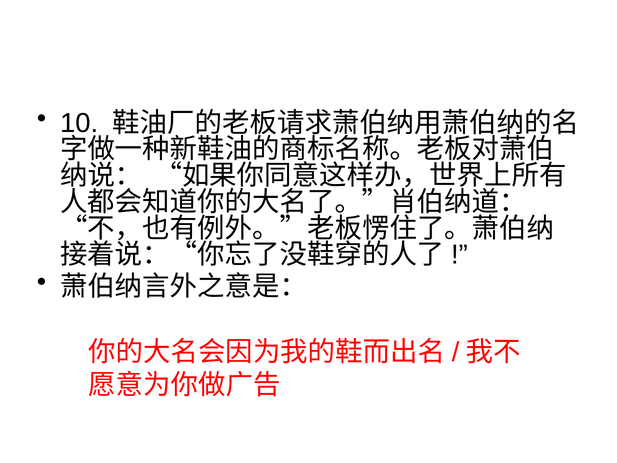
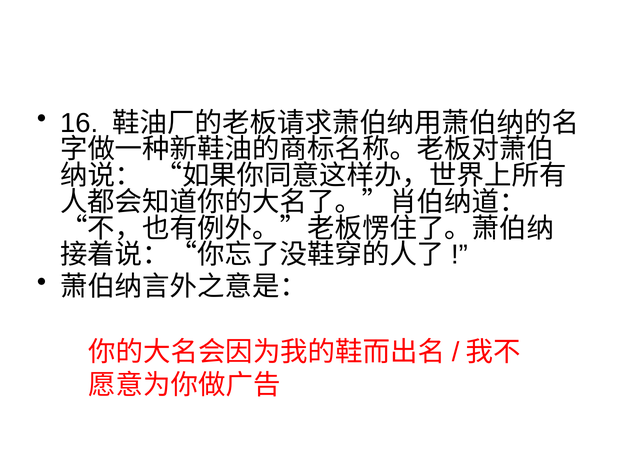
10: 10 -> 16 (79, 123)
